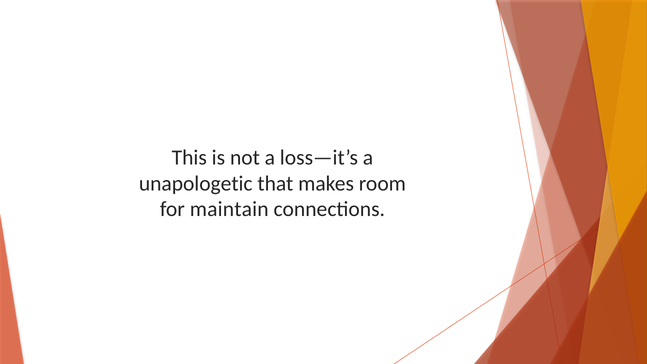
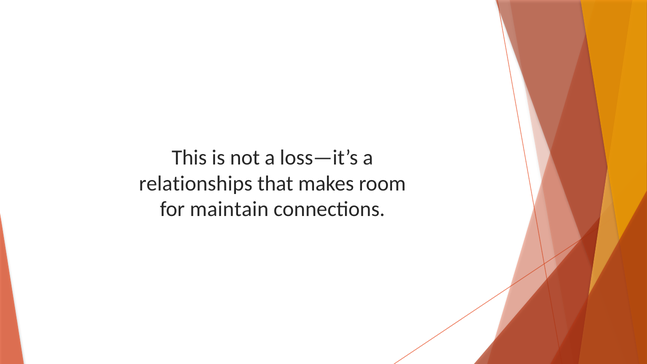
unapologetic: unapologetic -> relationships (196, 183)
